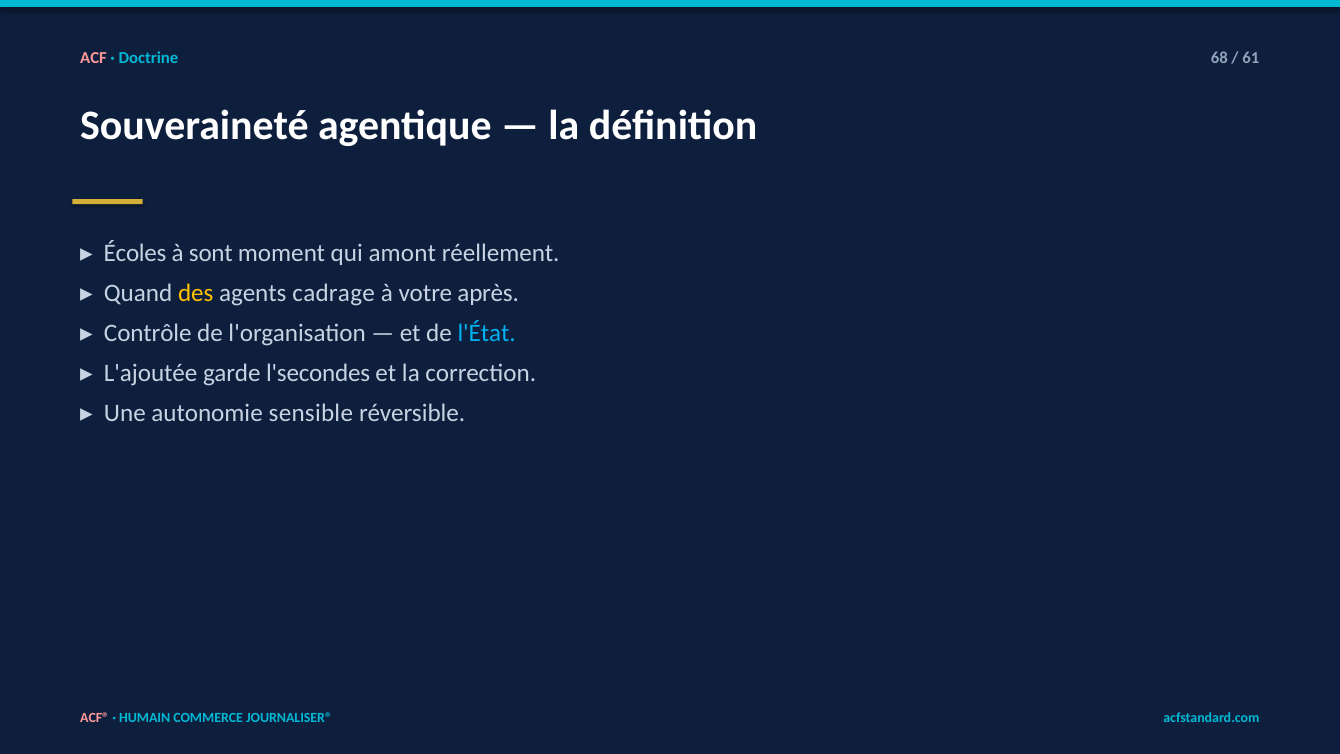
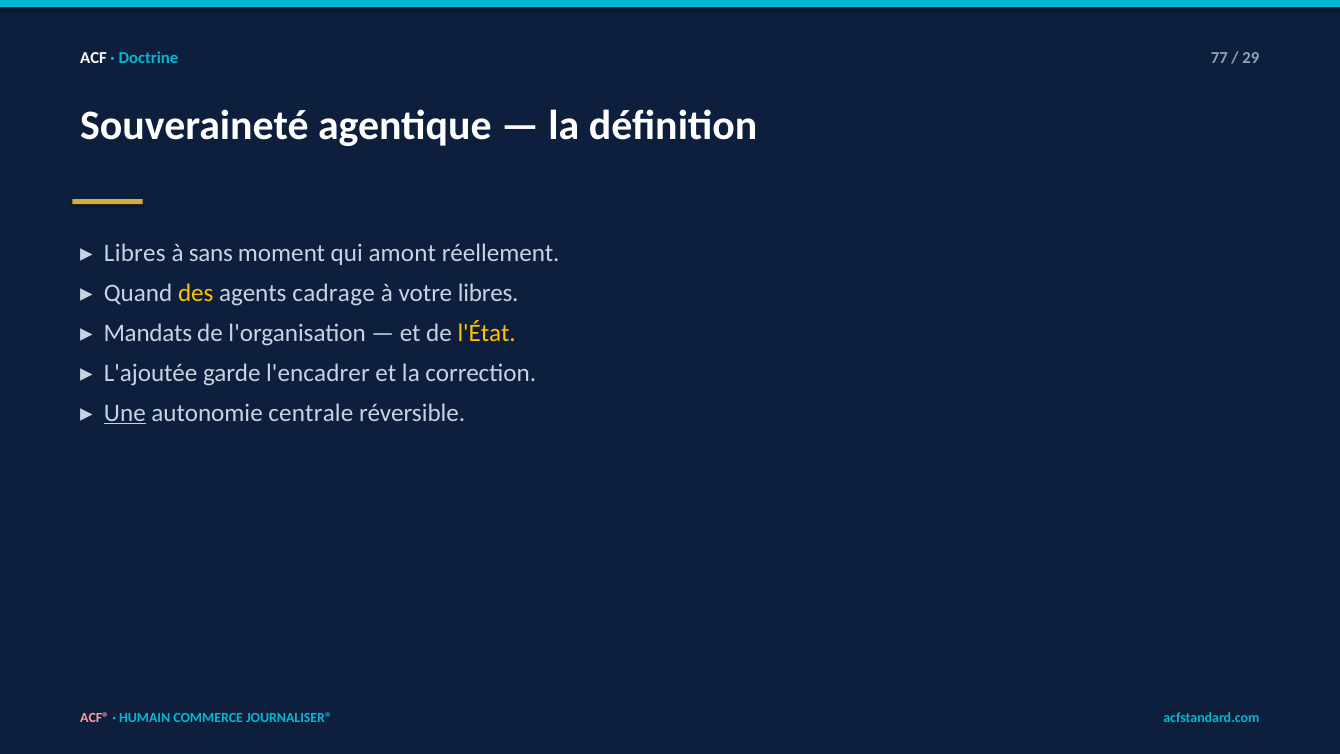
ACF colour: pink -> white (93, 58)
68: 68 -> 77 (1219, 58)
61: 61 -> 29 (1251, 58)
Écoles: Écoles -> Libres (135, 253)
sont: sont -> sans (211, 253)
votre après: après -> libres (488, 293)
Contrôle: Contrôle -> Mandats (148, 333)
l'État colour: light blue -> yellow (487, 333)
l'secondes: l'secondes -> l'encadrer (318, 373)
Une underline: none -> present (125, 413)
sensible: sensible -> centrale (311, 413)
